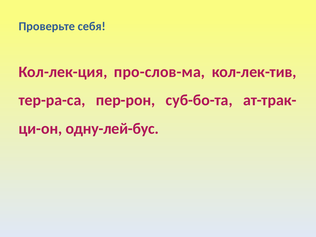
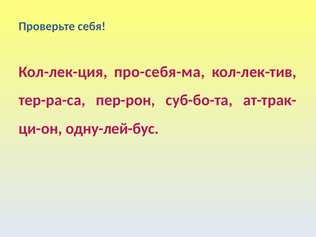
про-слов-ма: про-слов-ма -> про-себя-ма (159, 72)
